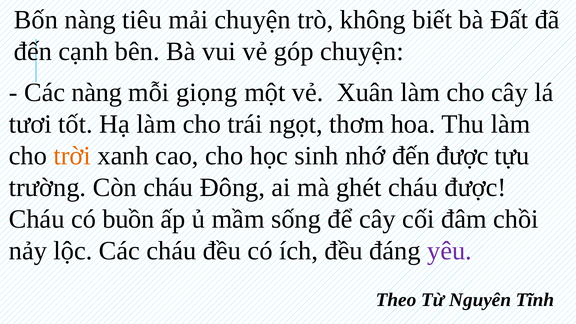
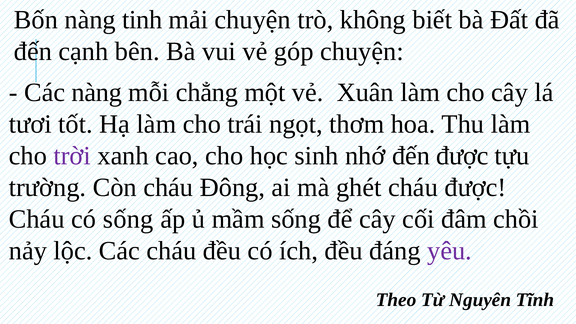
tiêu: tiêu -> tinh (142, 20)
giọng: giọng -> chẳng (207, 93)
trời colour: orange -> purple (72, 156)
có buồn: buồn -> sống (128, 219)
